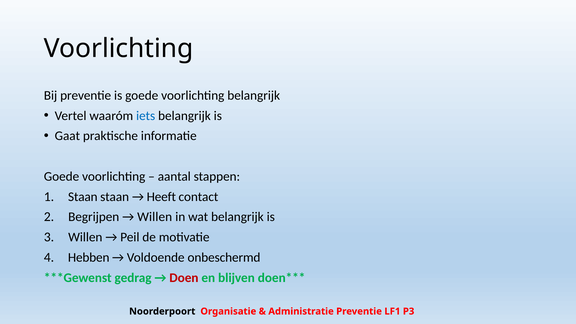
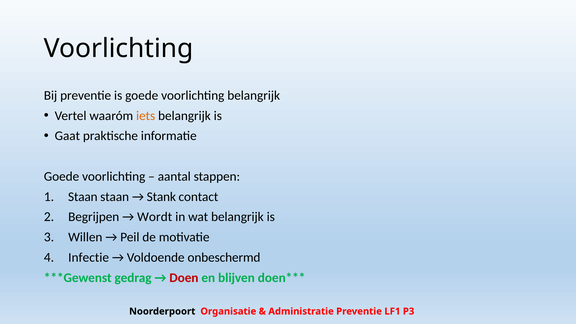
iets colour: blue -> orange (146, 116)
Heeft: Heeft -> Stank (161, 197)
Willen: Willen -> Wordt (155, 217)
Hebben: Hebben -> Infectie (89, 257)
